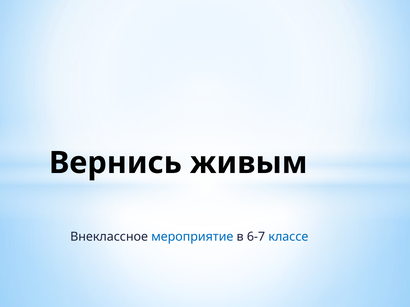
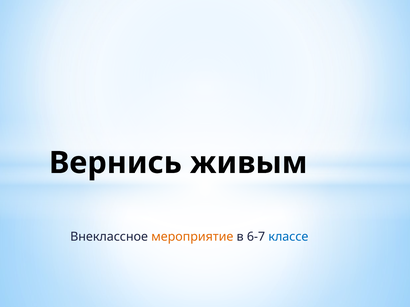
мероприятие colour: blue -> orange (192, 237)
